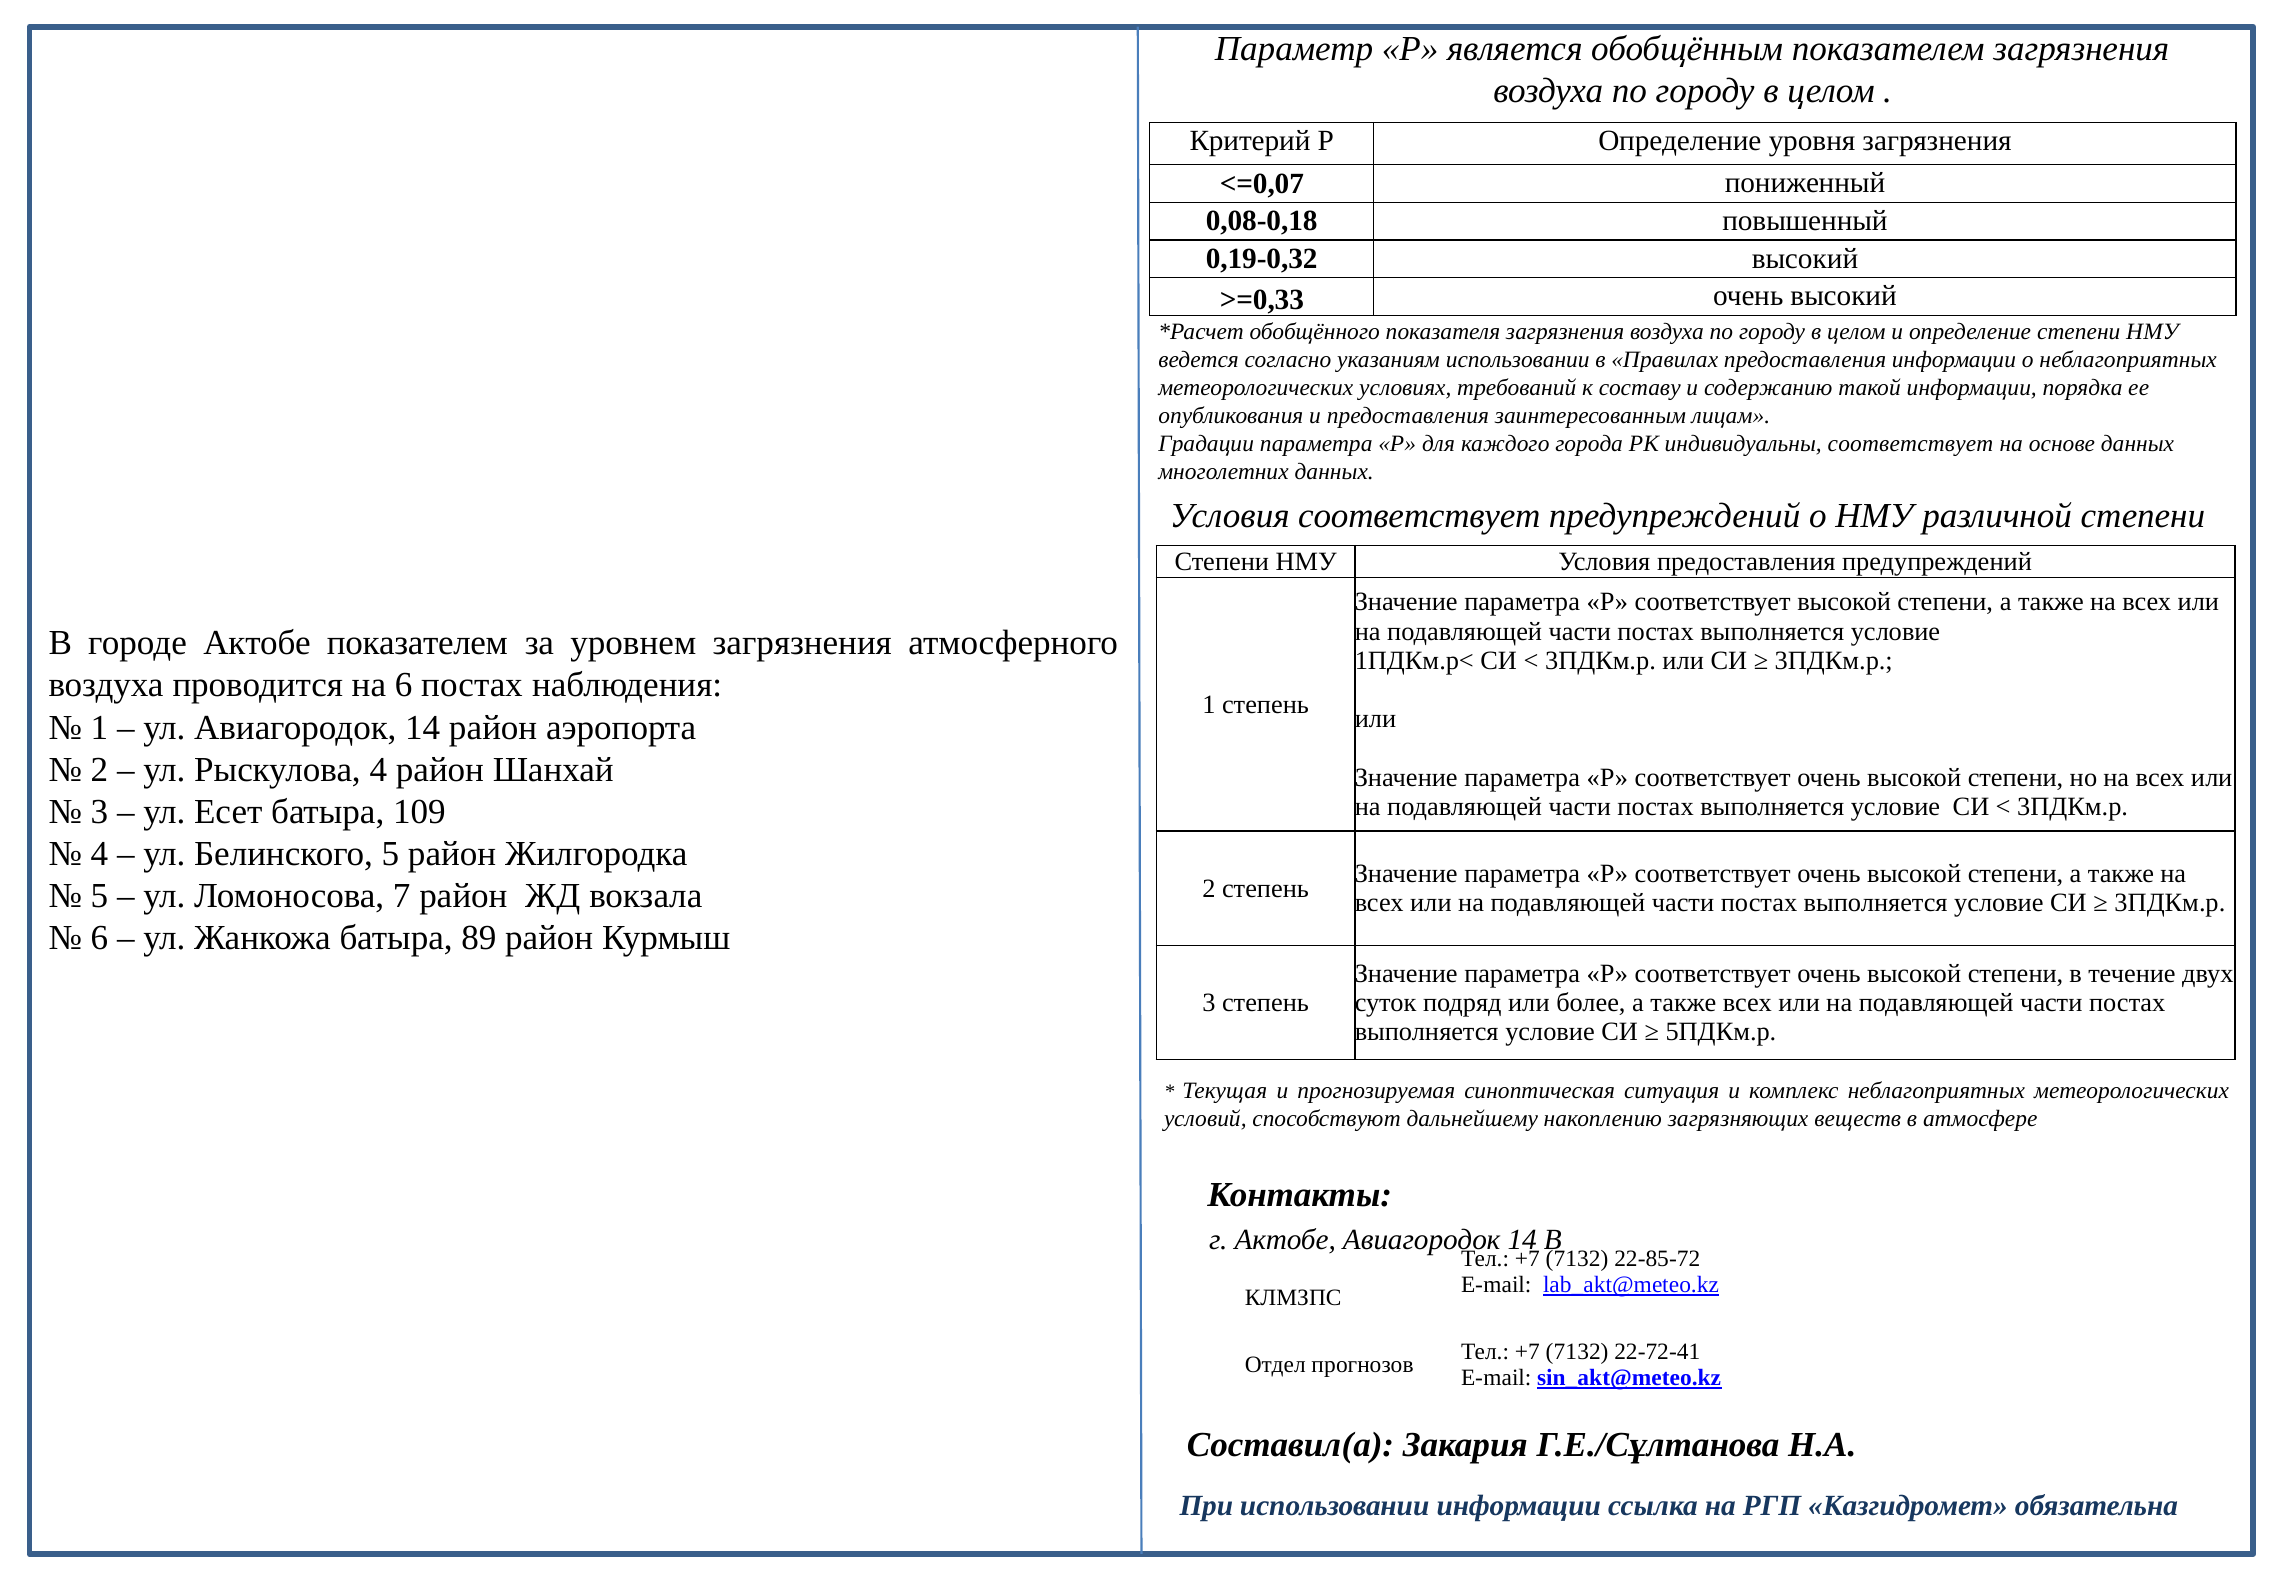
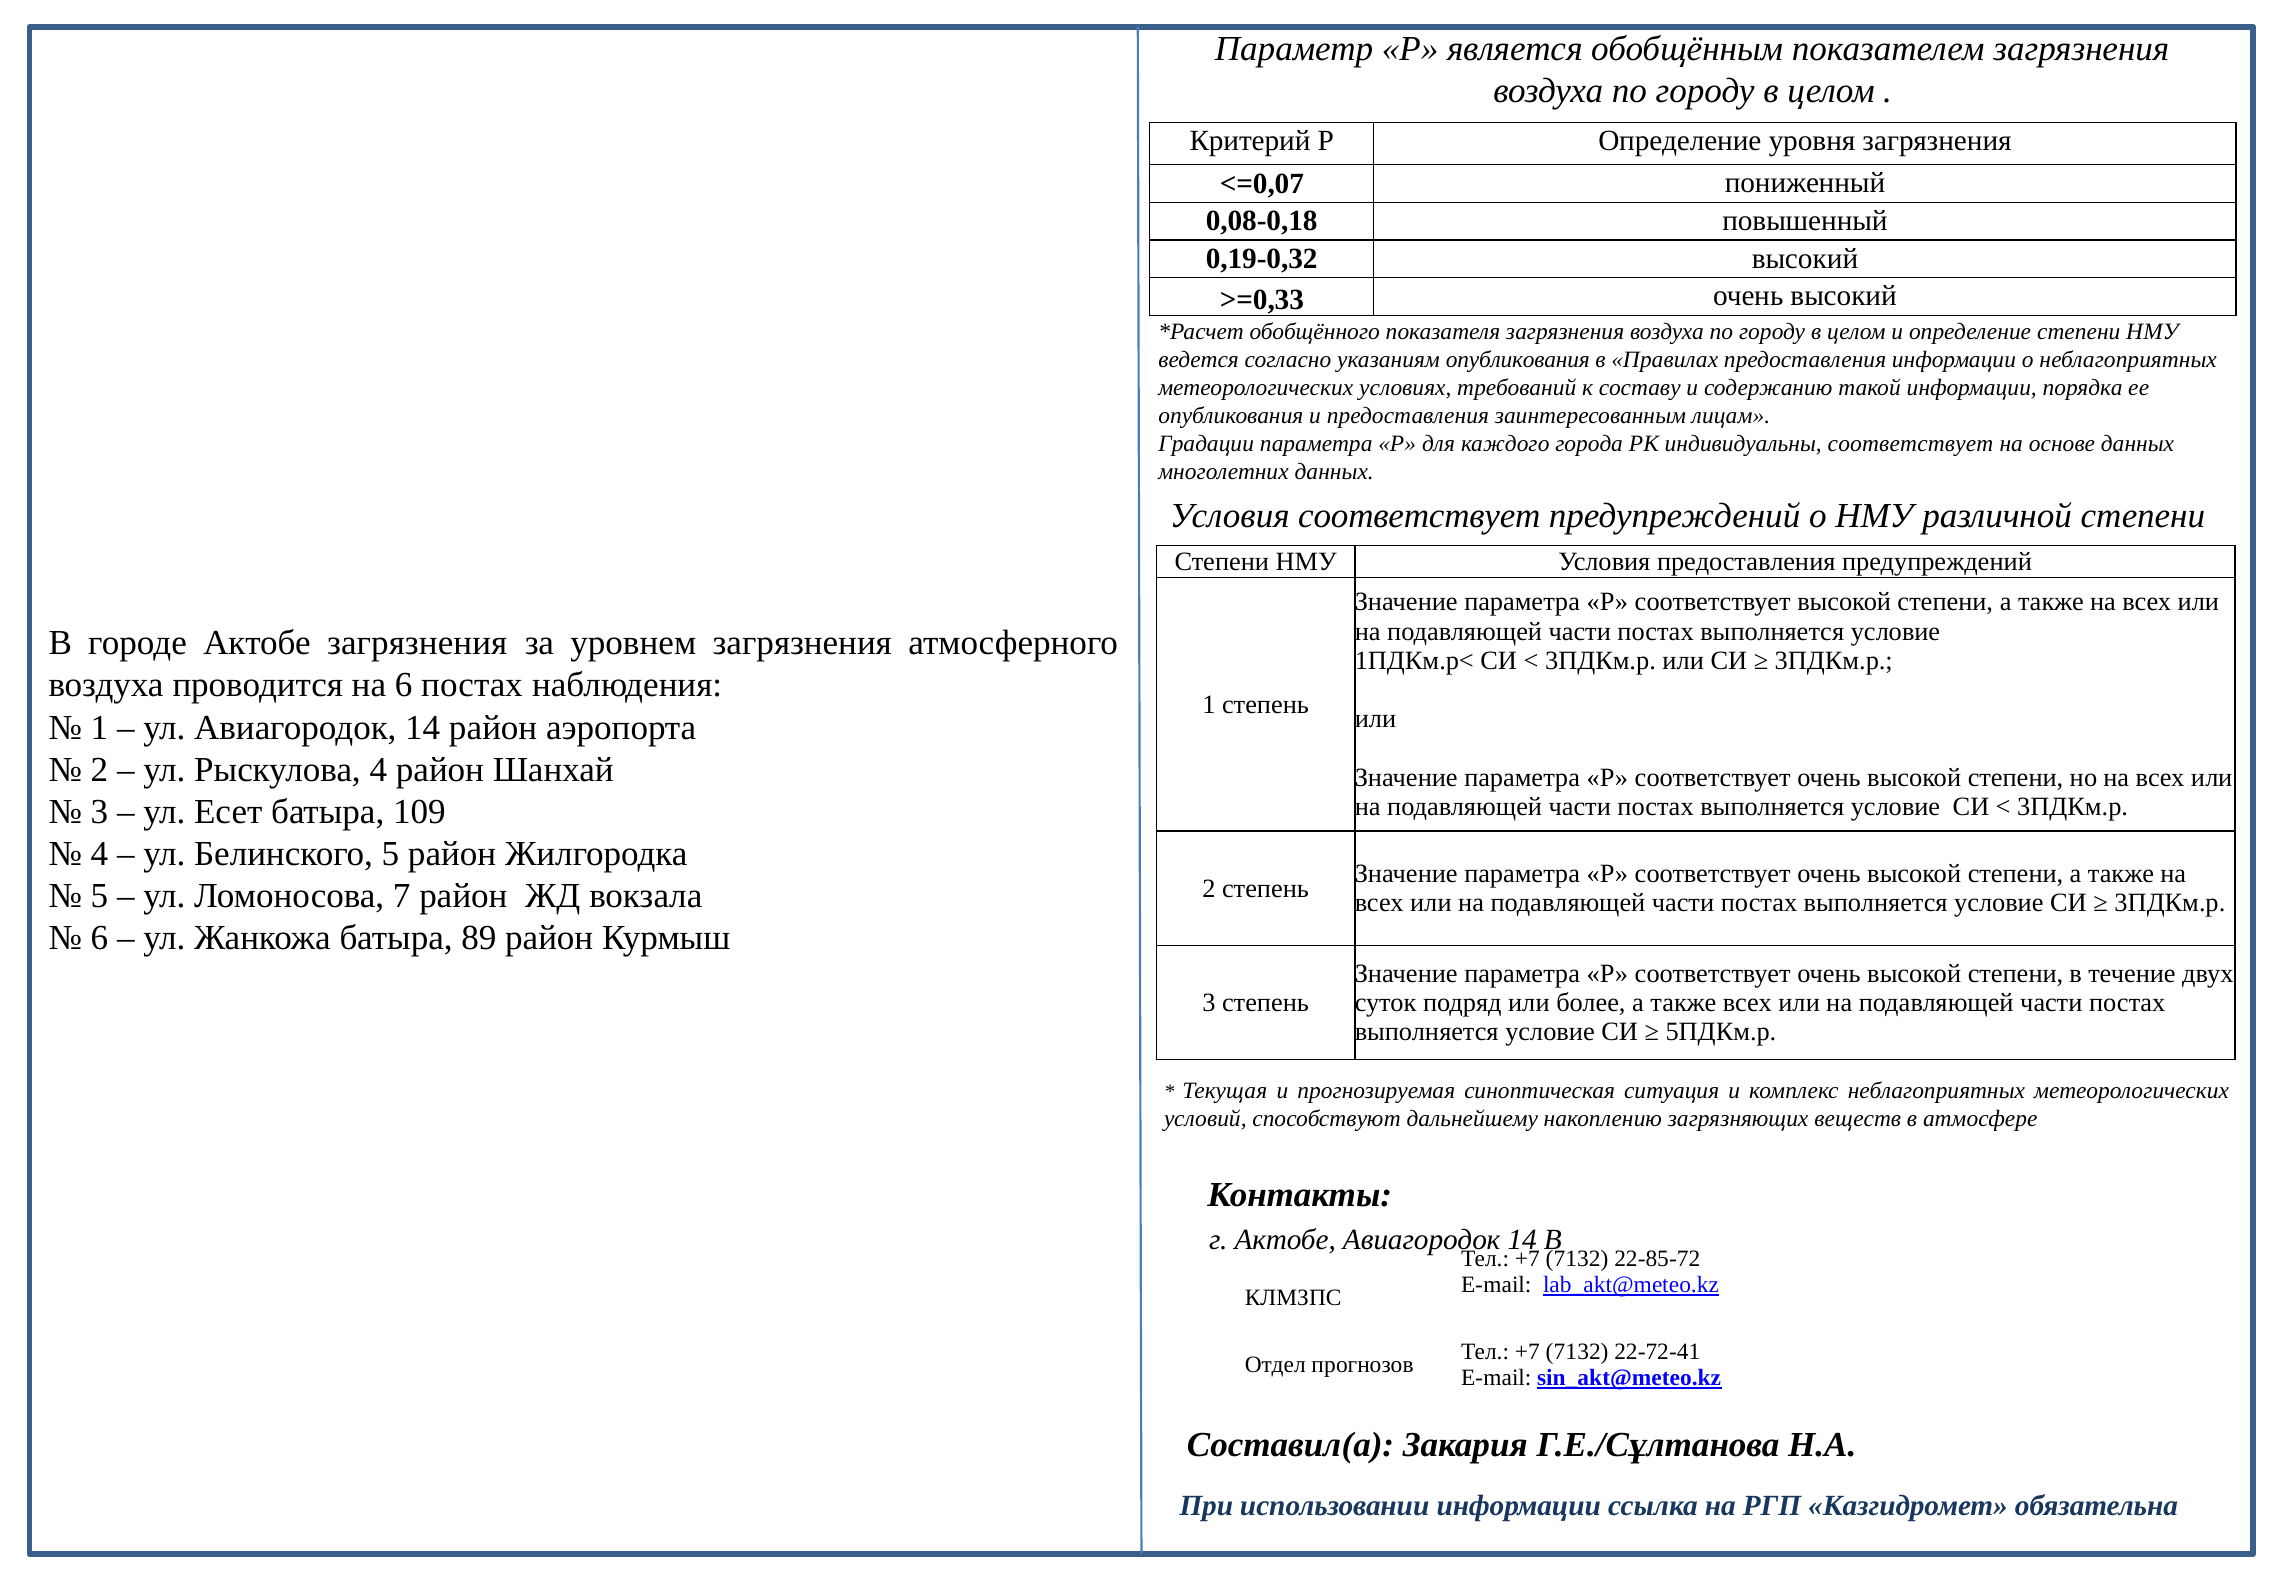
указаниям использовании: использовании -> опубликования (1518, 359)
Актобе показателем: показателем -> загрязнения (417, 643)
